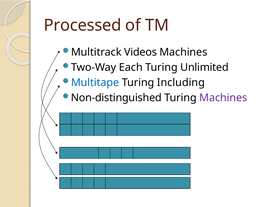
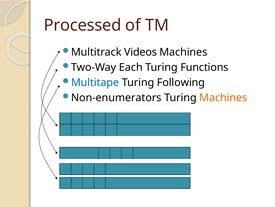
Unlimited: Unlimited -> Functions (204, 67)
Including: Including -> Following (181, 82)
Non-distinguished: Non-distinguished -> Non-enumerators (116, 97)
Machines colour: purple -> orange (223, 97)
